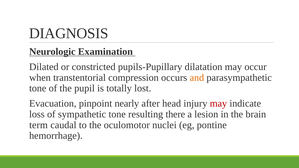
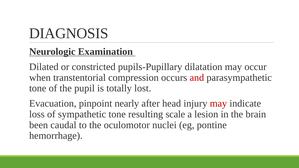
and colour: orange -> red (197, 78)
there: there -> scale (175, 114)
term: term -> been (39, 125)
